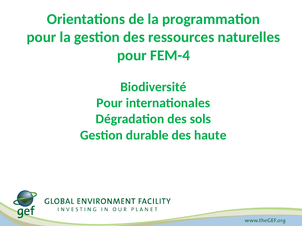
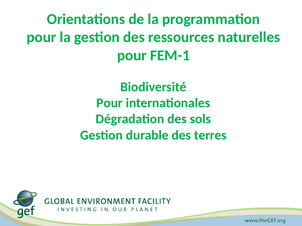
FEM-4: FEM-4 -> FEM-1 (170, 55)
haute: haute -> terres (210, 135)
